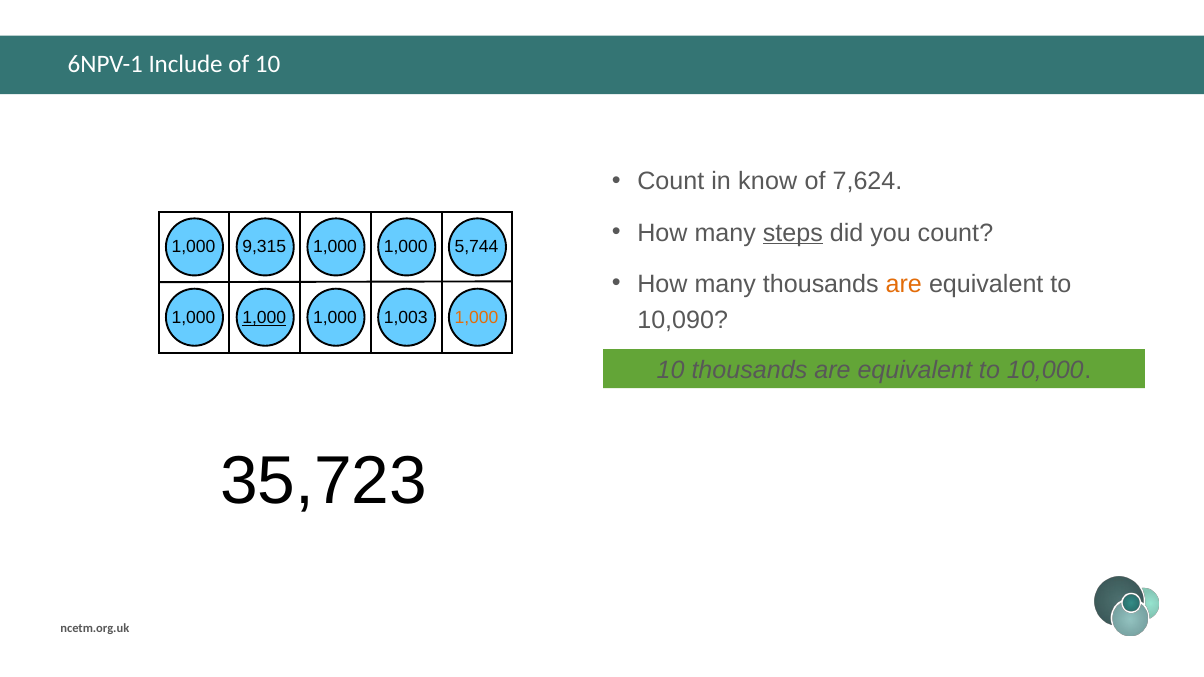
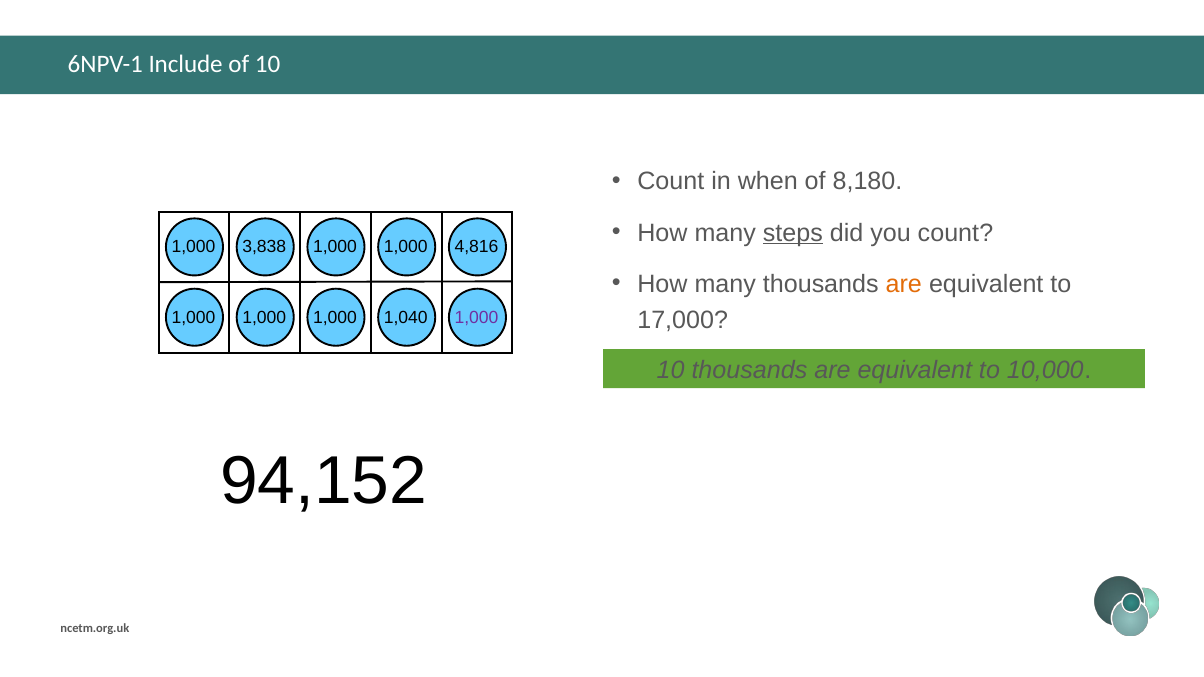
know: know -> when (768, 182)
7,624: 7,624 -> 8,180 (867, 182)
9,315: 9,315 -> 3,838 (264, 247)
5,744: 5,744 -> 4,816 (477, 247)
10,090: 10,090 -> 17,000 (683, 320)
1,000 underline: present -> none (264, 318)
1,003: 1,003 -> 1,040 (406, 318)
1,000 colour: orange -> purple (477, 318)
35,723: 35,723 -> 94,152 (324, 481)
